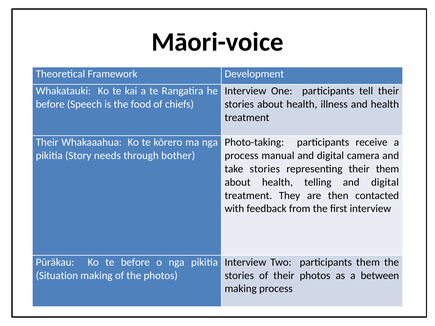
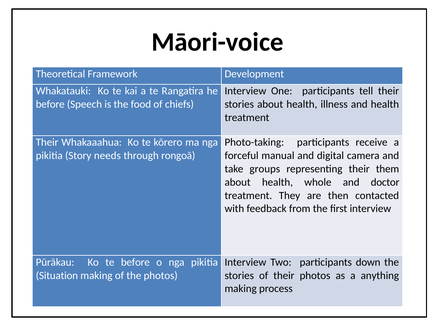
bother: bother -> rongoā (178, 156)
process: process -> forceful (242, 156)
take stories: stories -> groups (265, 169)
telling: telling -> whole (318, 182)
digital: digital -> doctor (385, 182)
participants them: them -> down (368, 262)
between: between -> anything (380, 276)
